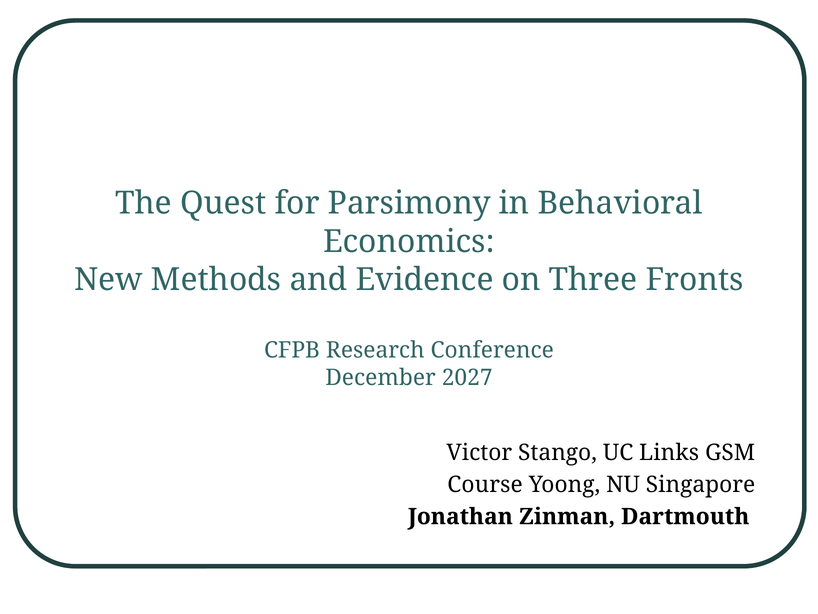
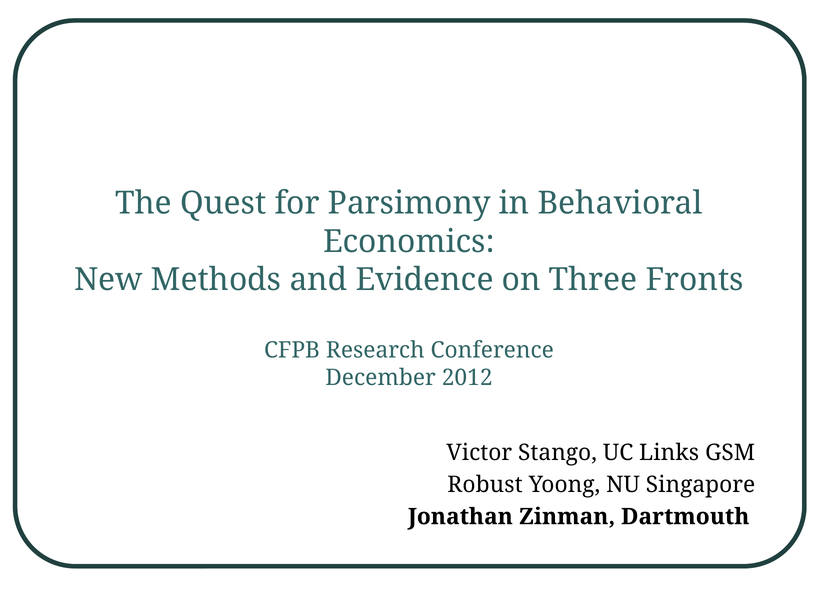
2027: 2027 -> 2012 (467, 377)
Course: Course -> Robust (485, 484)
